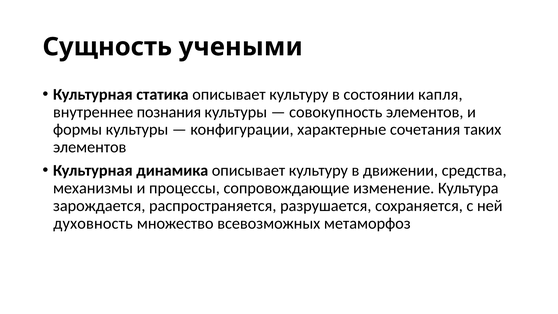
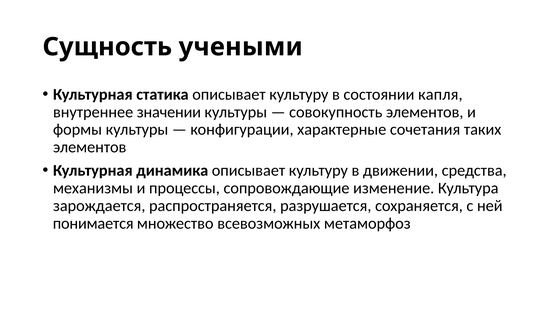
познания: познания -> значении (169, 112)
духовность: духовность -> понимается (93, 223)
